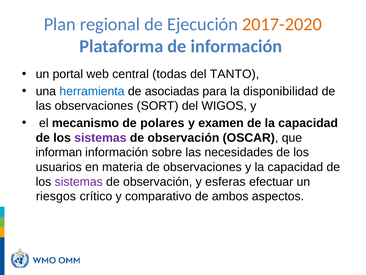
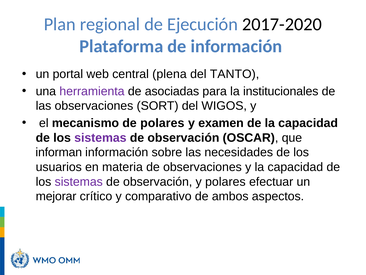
2017-2020 colour: orange -> black (282, 24)
todas: todas -> plena (169, 74)
herramienta colour: blue -> purple (92, 91)
disponibilidad: disponibilidad -> institucionales (281, 91)
y esferas: esferas -> polares (225, 181)
riesgos: riesgos -> mejorar (56, 196)
